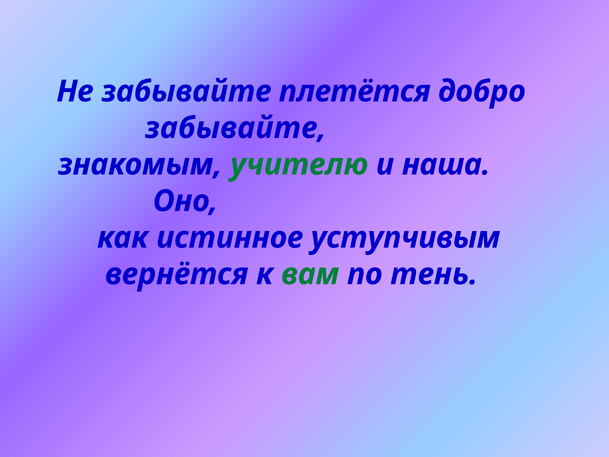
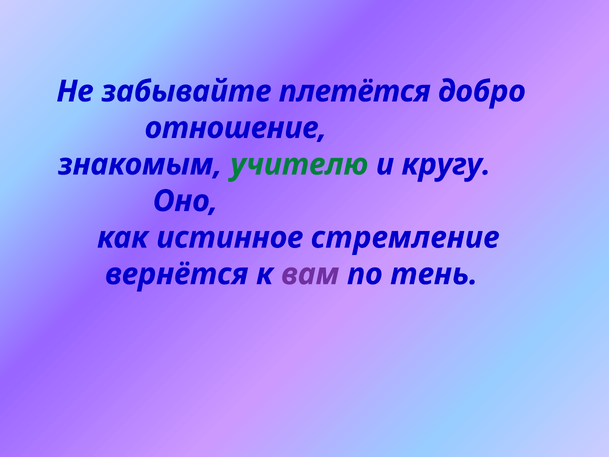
забывайте: забывайте -> отношение (236, 128)
наша: наша -> кругу (446, 164)
уступчивым: уступчивым -> стремление (405, 237)
вам colour: green -> purple (310, 274)
